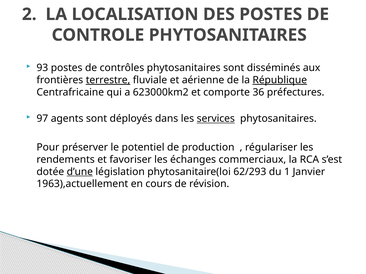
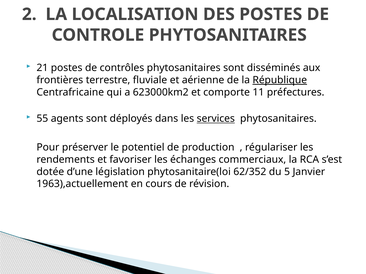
93: 93 -> 21 (42, 68)
terrestre underline: present -> none (108, 80)
36: 36 -> 11 (258, 92)
97: 97 -> 55 (42, 119)
d’une underline: present -> none (80, 172)
62/293: 62/293 -> 62/352 (250, 172)
1: 1 -> 5 (287, 172)
